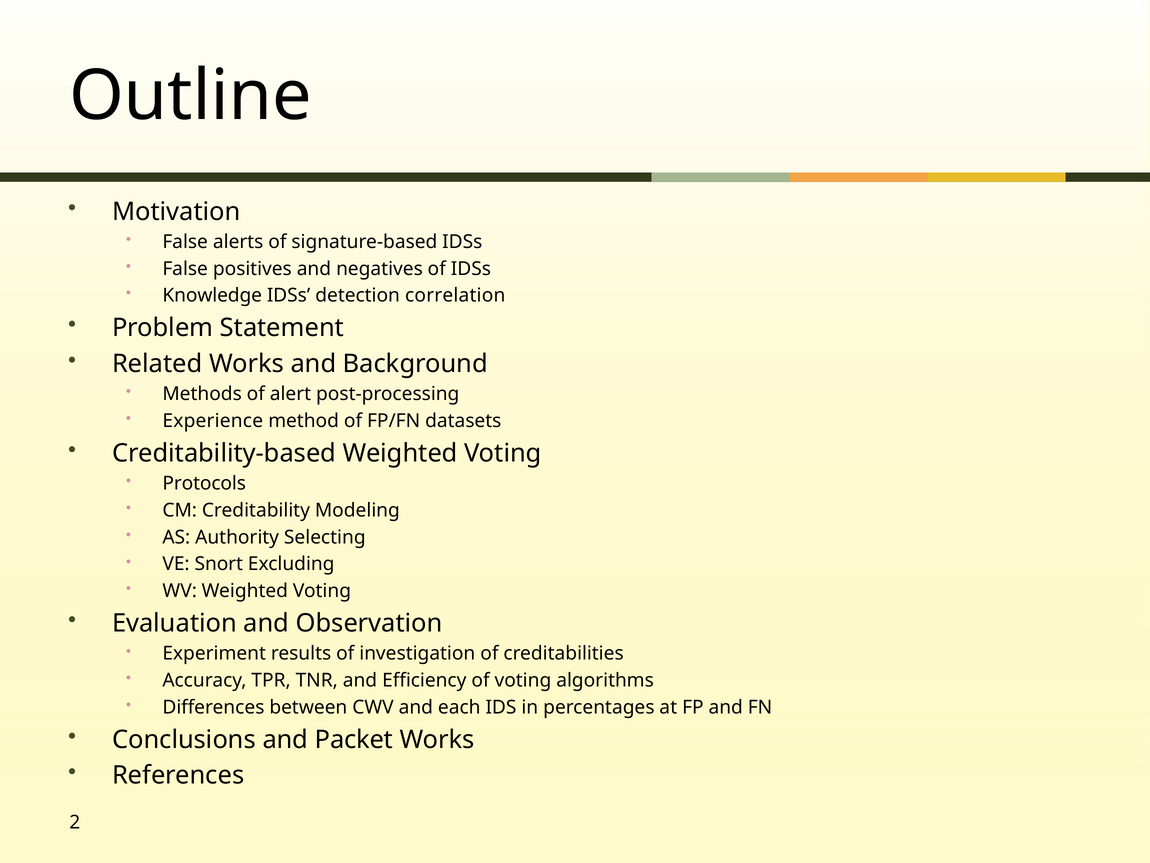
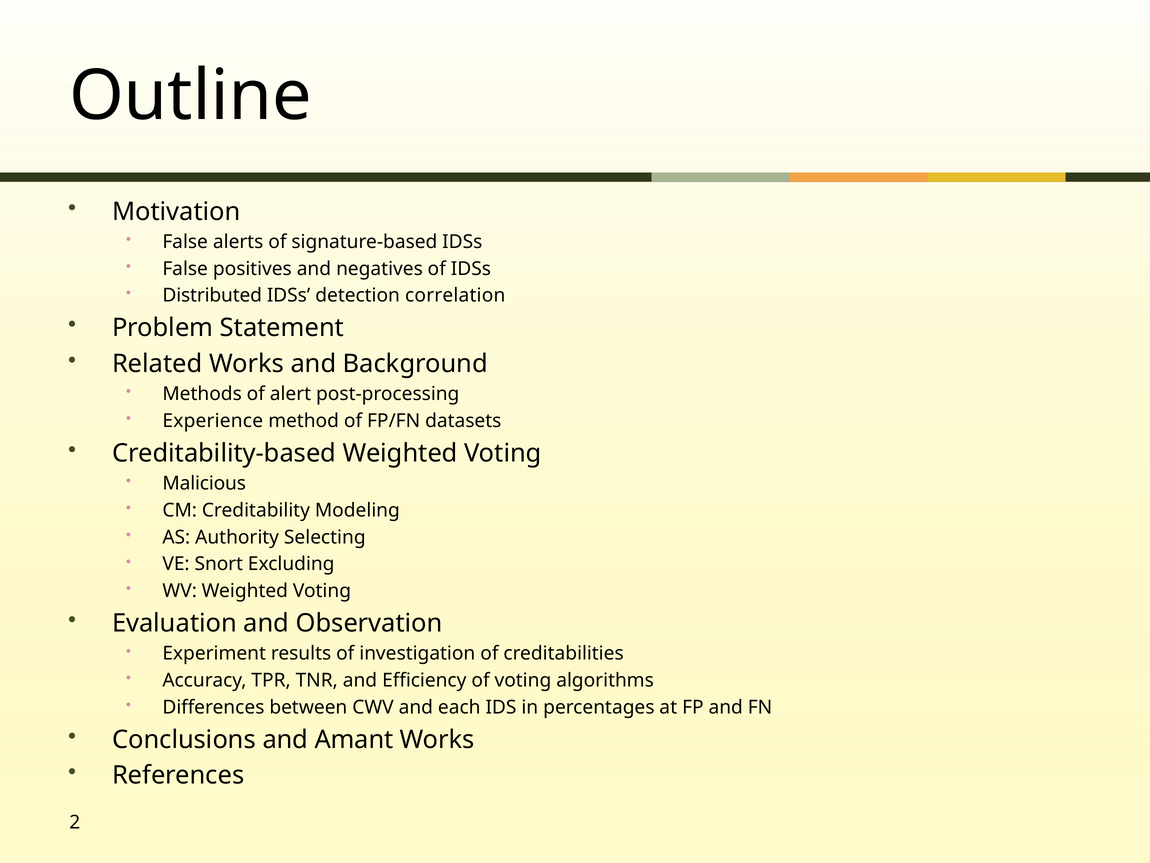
Knowledge: Knowledge -> Distributed (212, 295)
Protocols: Protocols -> Malicious (204, 483)
Packet: Packet -> Amant (354, 739)
